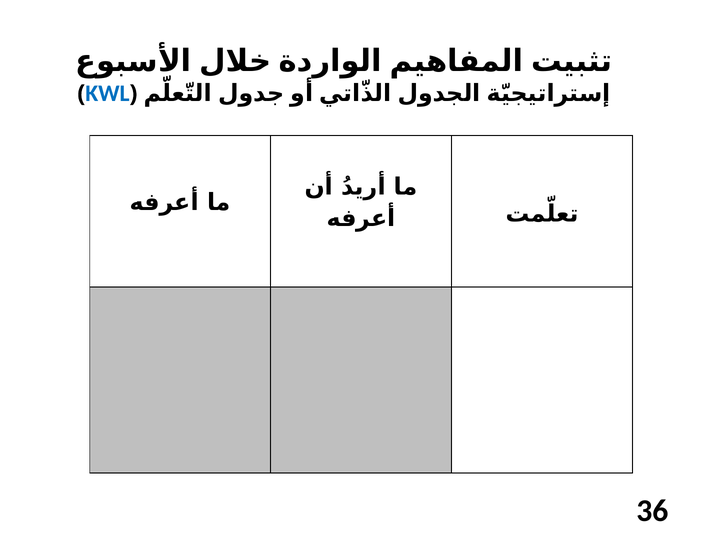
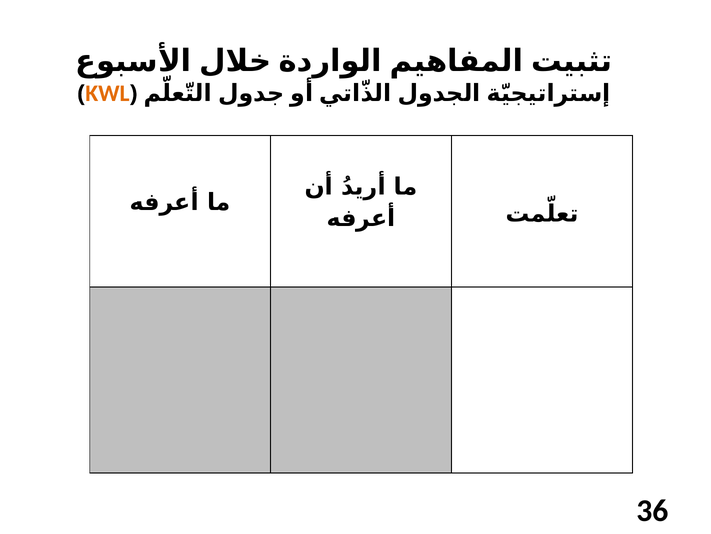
KWL colour: blue -> orange (107, 93)
